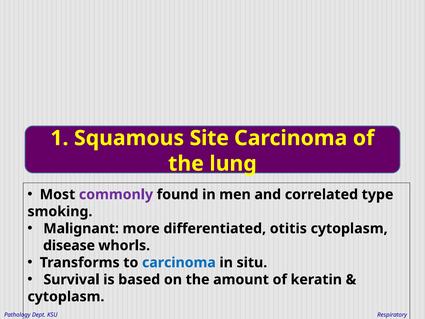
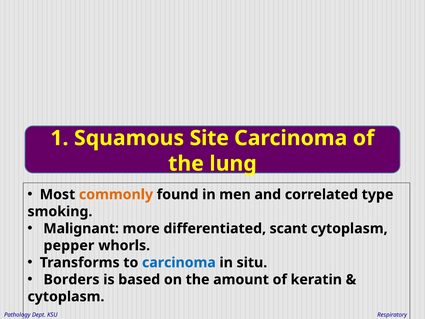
commonly colour: purple -> orange (116, 194)
otitis: otitis -> scant (288, 228)
disease: disease -> pepper (69, 245)
Survival: Survival -> Borders (71, 279)
